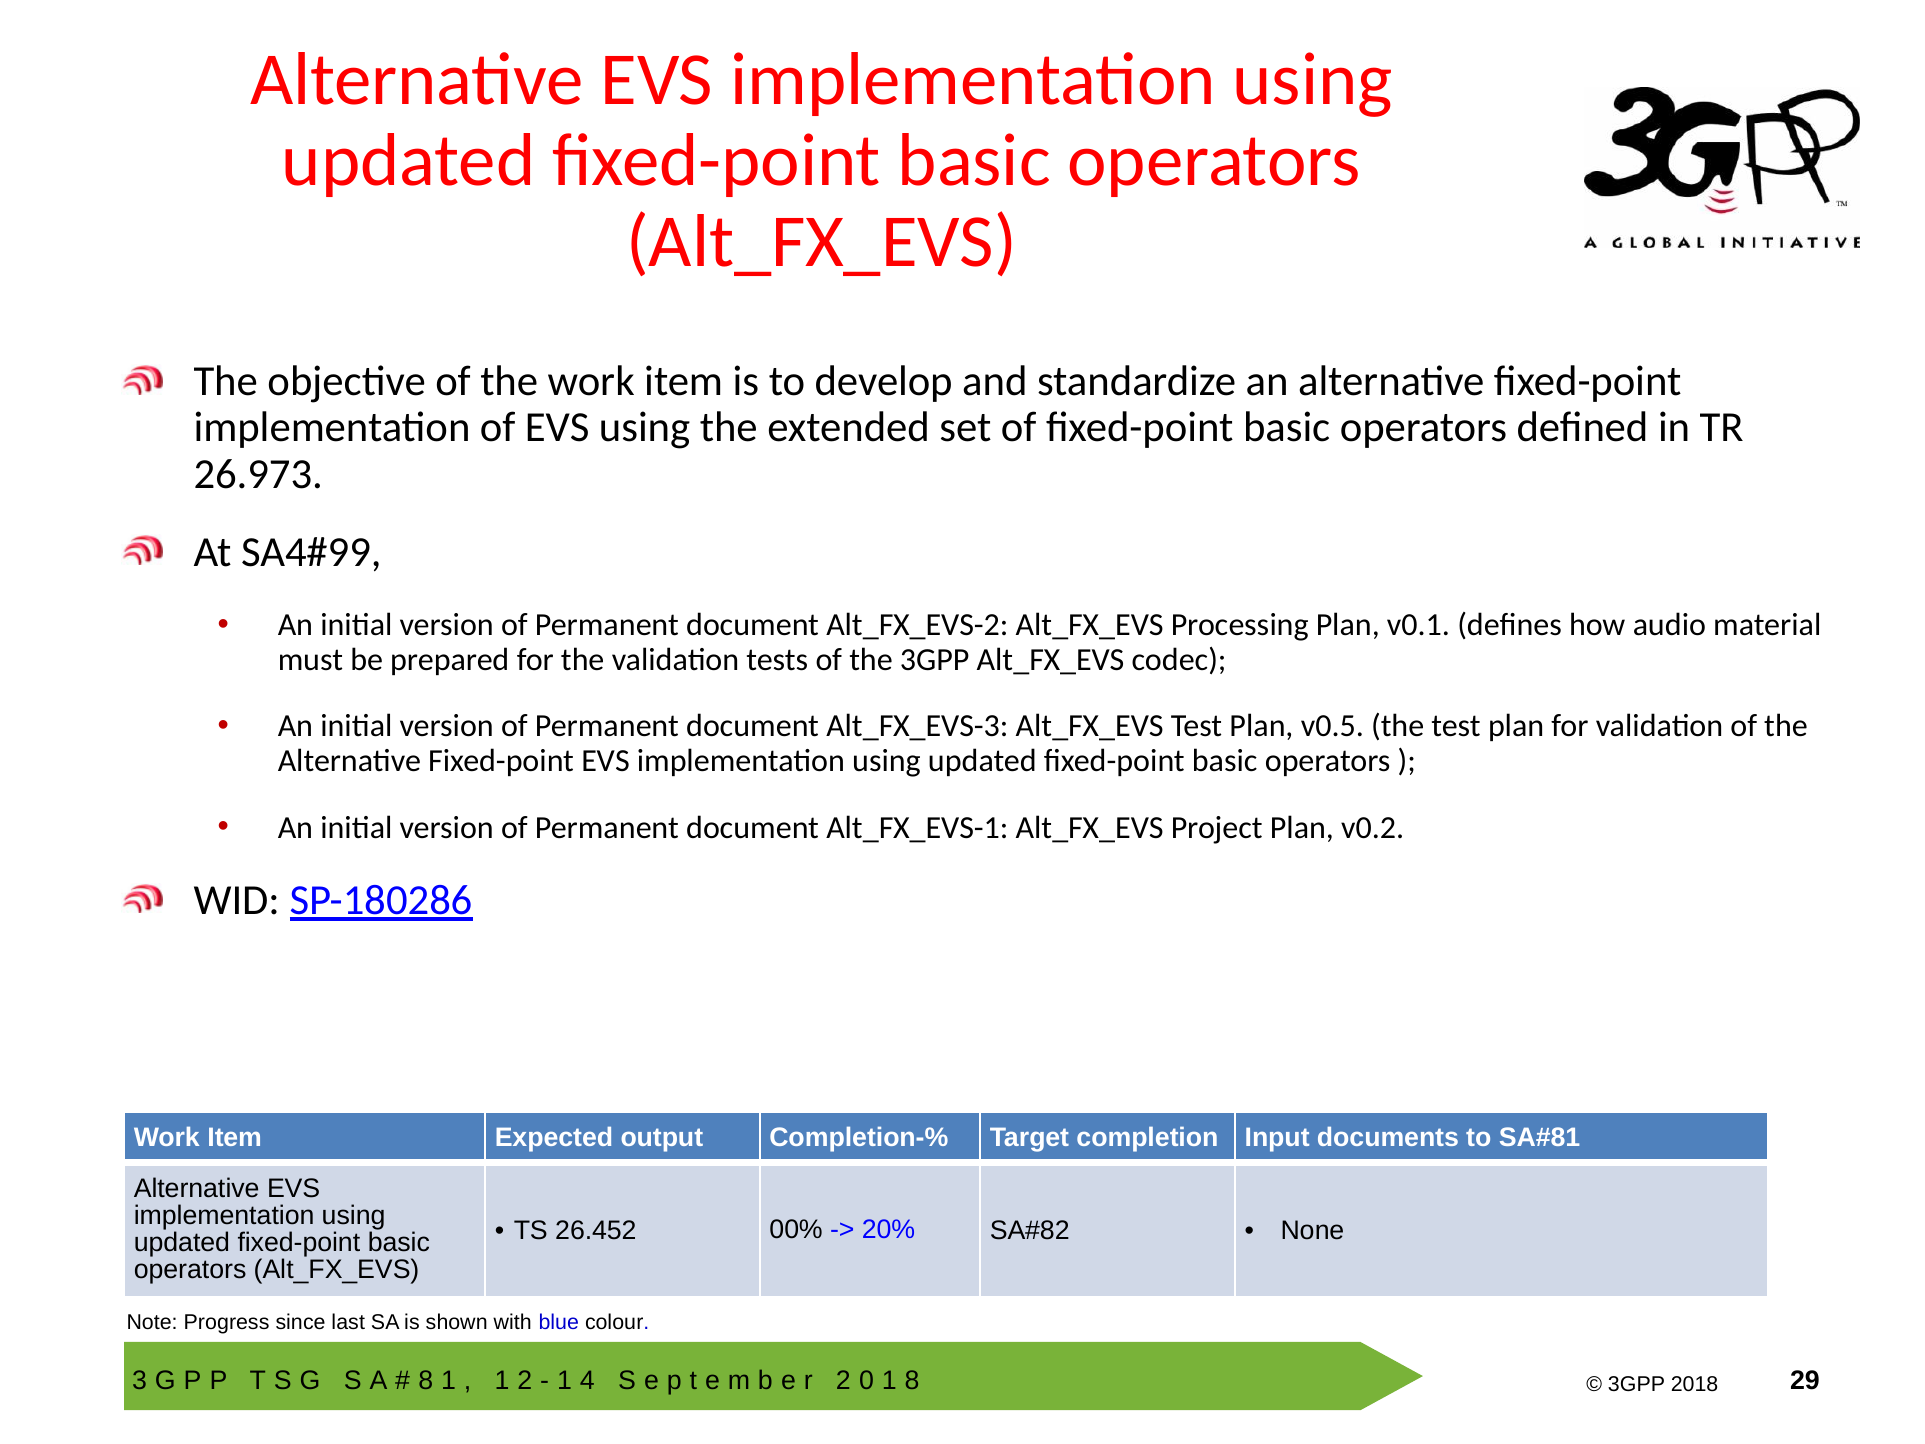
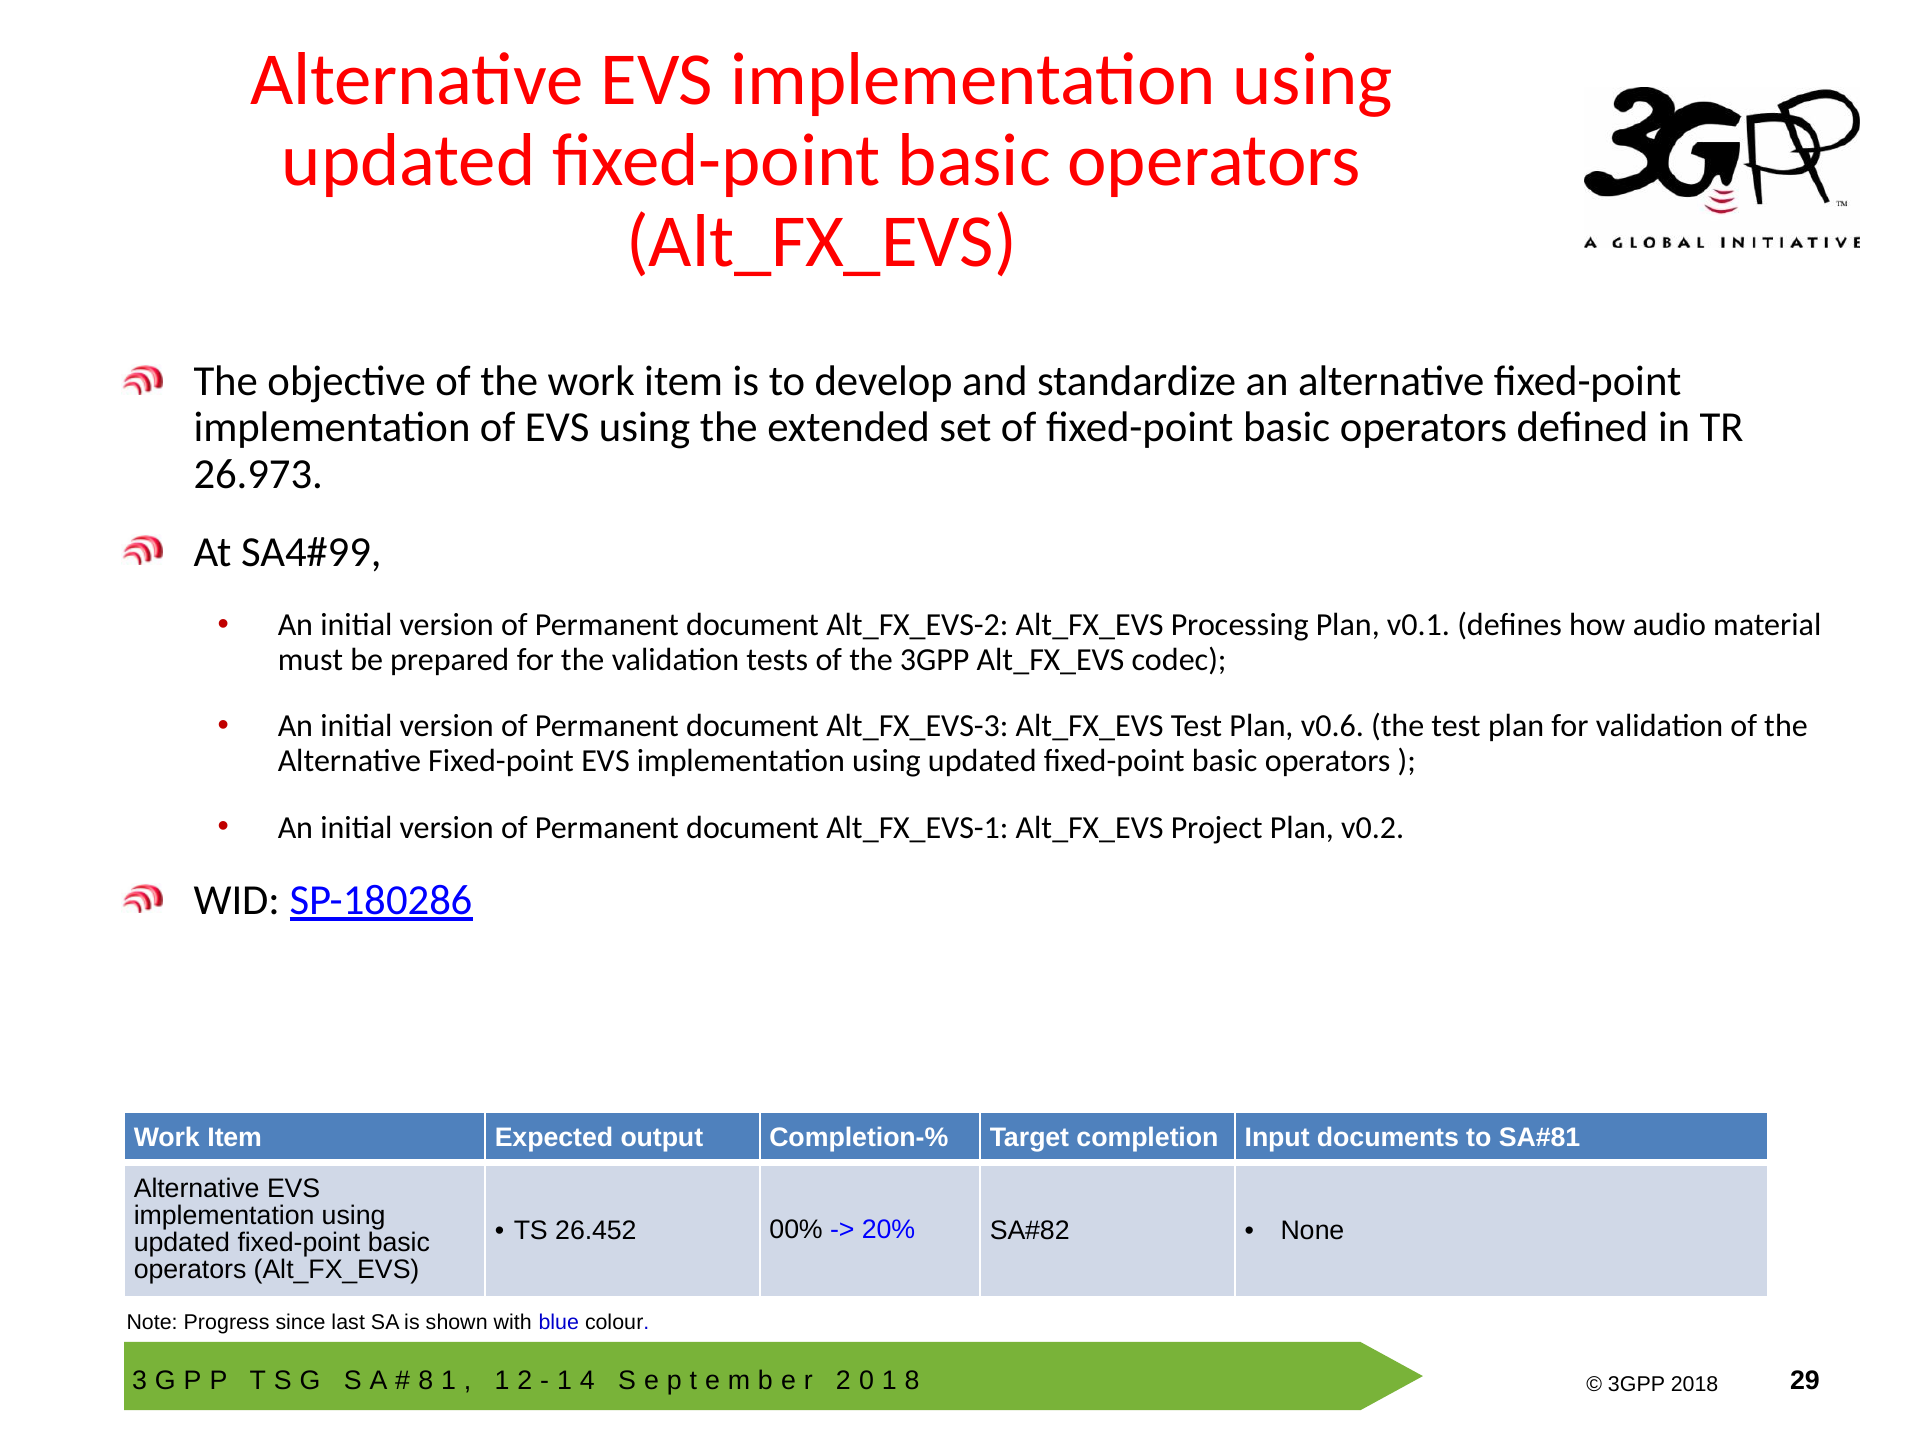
v0.5: v0.5 -> v0.6 (1332, 726)
